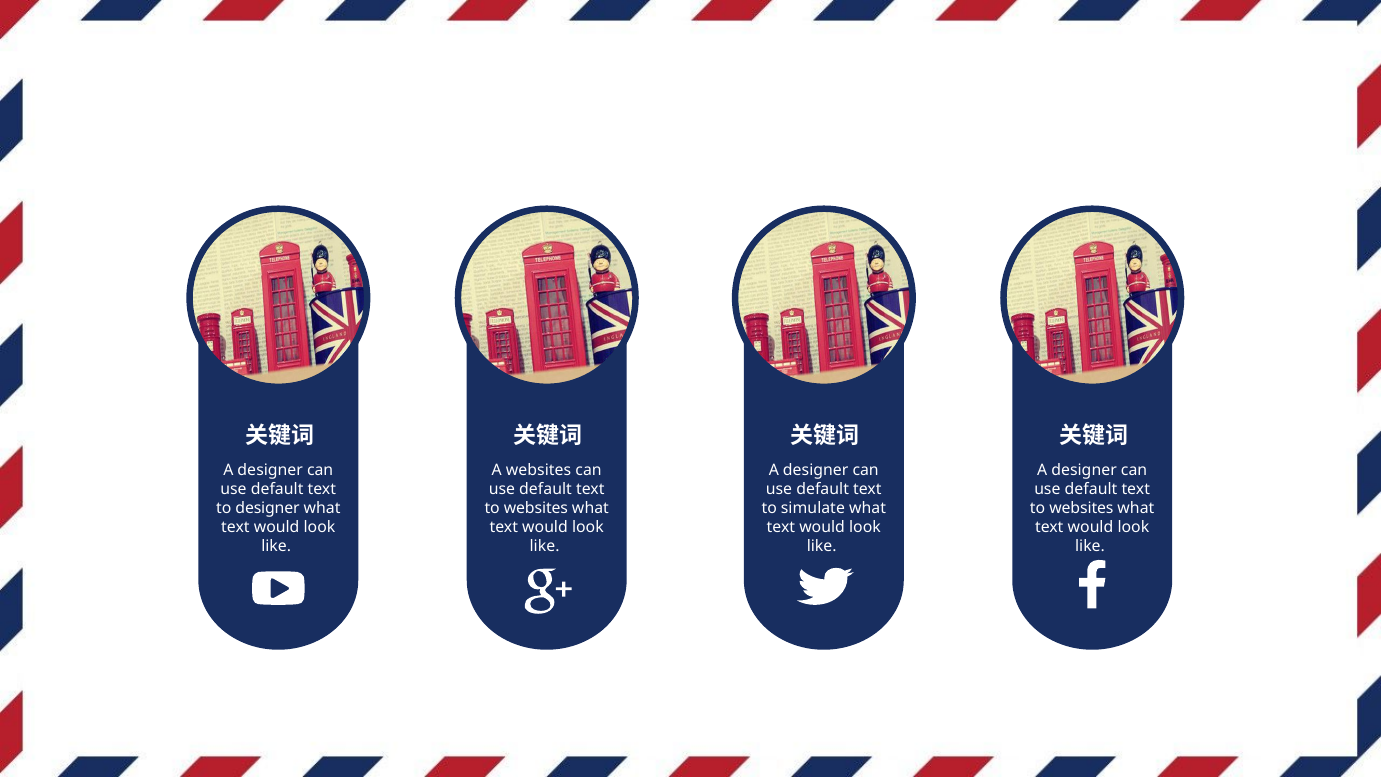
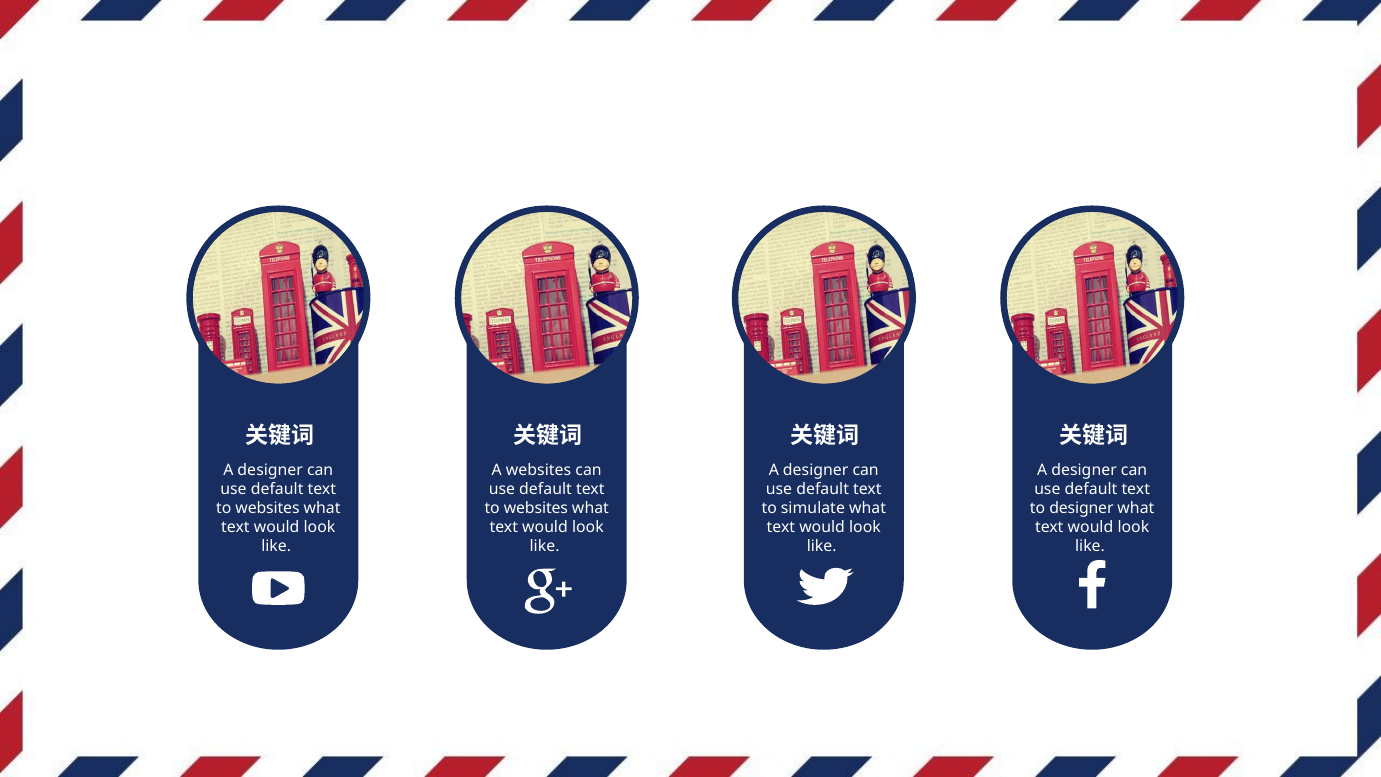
designer: designer -> websites (268, 508)
websites: websites -> designer (1081, 508)
